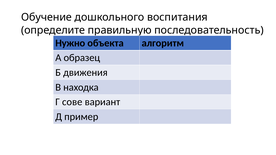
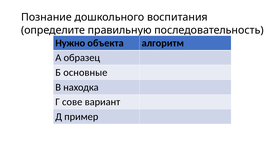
Обучение: Обучение -> Познание (46, 17)
движения: движения -> основные (85, 73)
